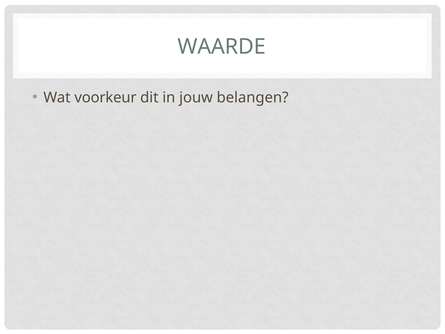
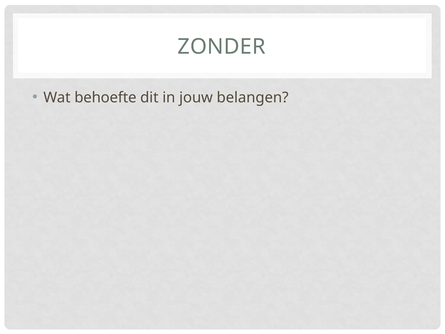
WAARDE: WAARDE -> ZONDER (222, 47)
voorkeur: voorkeur -> behoefte (105, 97)
